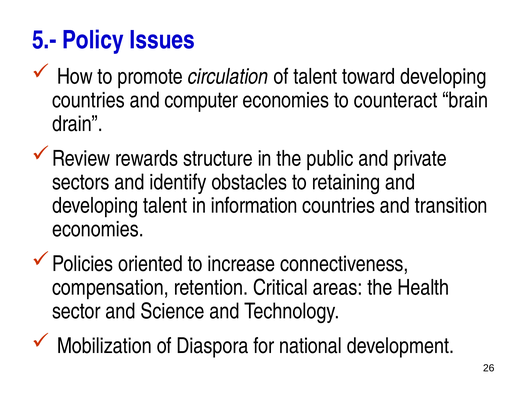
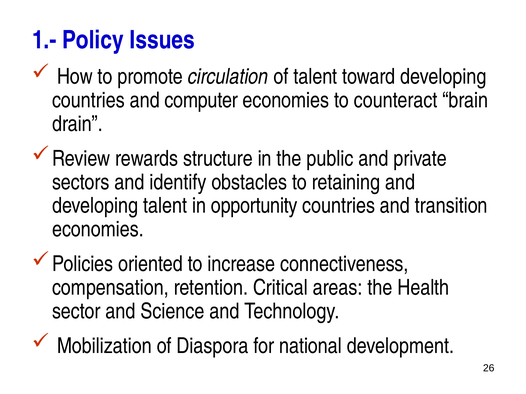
5.-: 5.- -> 1.- (44, 40)
information: information -> opportunity (254, 206)
